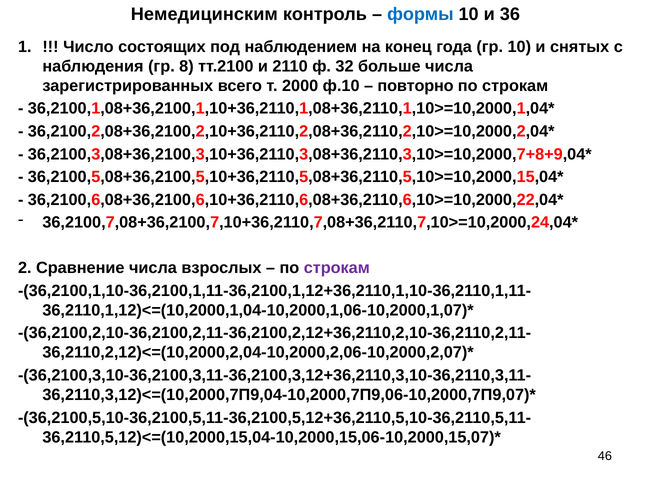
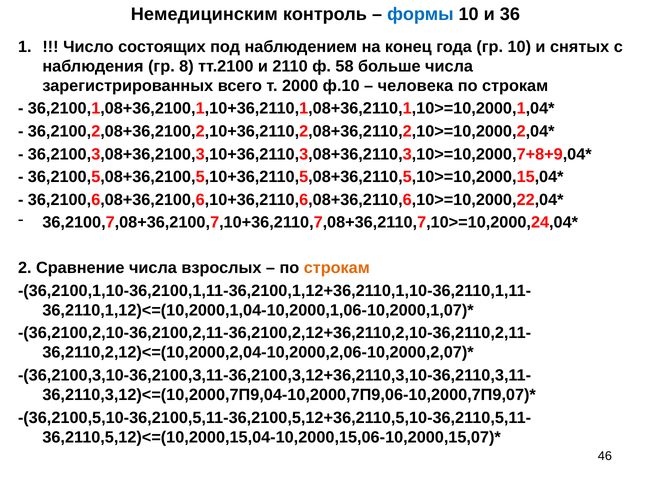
32: 32 -> 58 (345, 66)
повторно: повторно -> человека (415, 86)
строкам colour: purple -> orange (337, 268)
